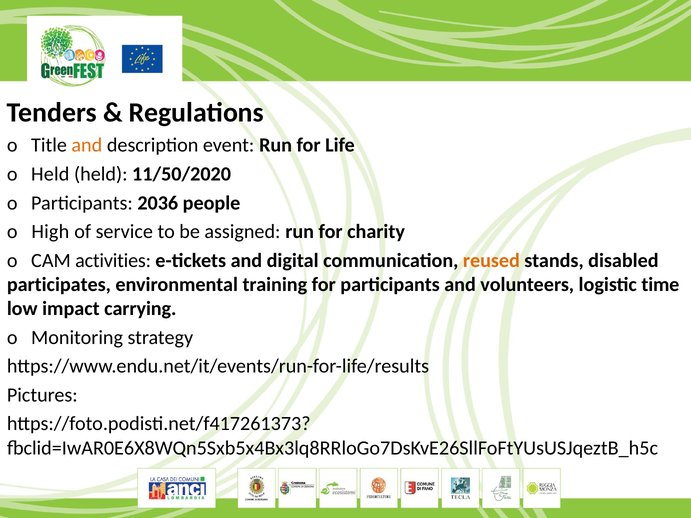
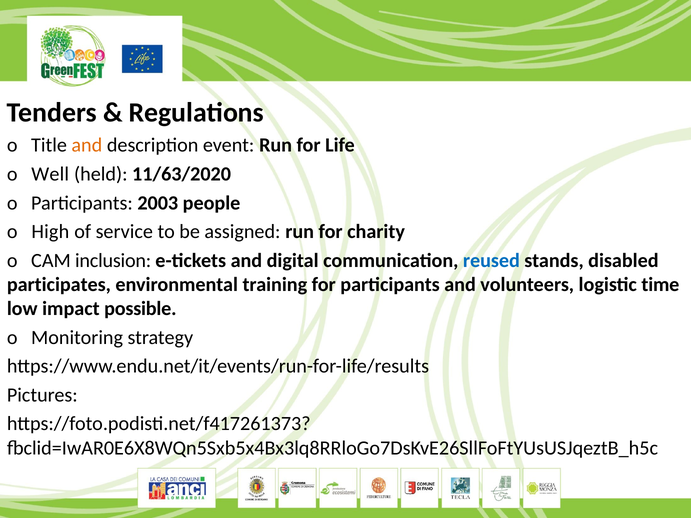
o Held: Held -> Well (50, 174)
11/50/2020: 11/50/2020 -> 11/63/2020 (182, 174)
2036: 2036 -> 2003 (158, 203)
activities: activities -> inclusion (113, 261)
reused colour: orange -> blue (491, 261)
carrying: carrying -> possible (140, 309)
